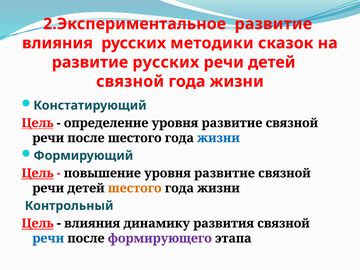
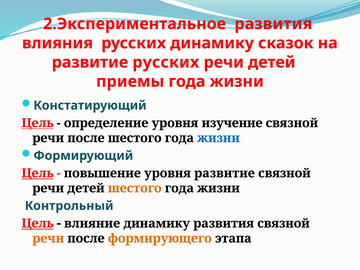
2.Экспериментальное развитие: развитие -> развития (273, 24)
русских методики: методики -> динамику (212, 43)
связной: связной -> приемы (130, 82)
определение уровня развитие: развитие -> изучение (232, 123)
влияния: влияния -> влияние (92, 223)
речи colour: blue -> orange (48, 238)
формирующего colour: purple -> orange (160, 238)
